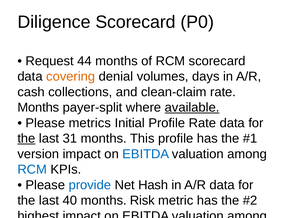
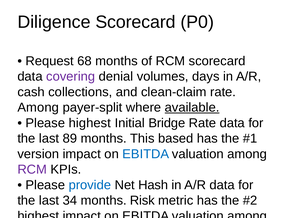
44: 44 -> 68 (84, 61)
covering colour: orange -> purple (71, 77)
Months: Months -> Among (38, 108)
Please metrics: metrics -> highest (90, 123)
Initial Profile: Profile -> Bridge (167, 123)
the underline: present -> none (26, 139)
31: 31 -> 89 (70, 139)
This profile: profile -> based (176, 139)
RCM colour: blue -> purple (32, 170)
40: 40 -> 34 (70, 201)
